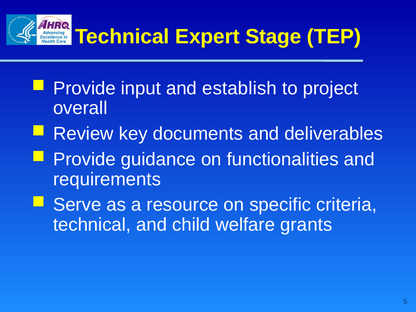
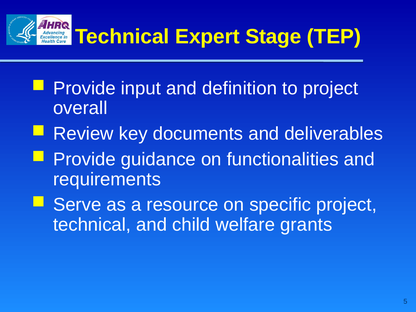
establish: establish -> definition (240, 88)
specific criteria: criteria -> project (347, 205)
